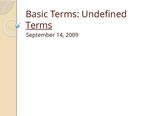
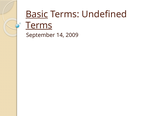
Basic underline: none -> present (37, 14)
